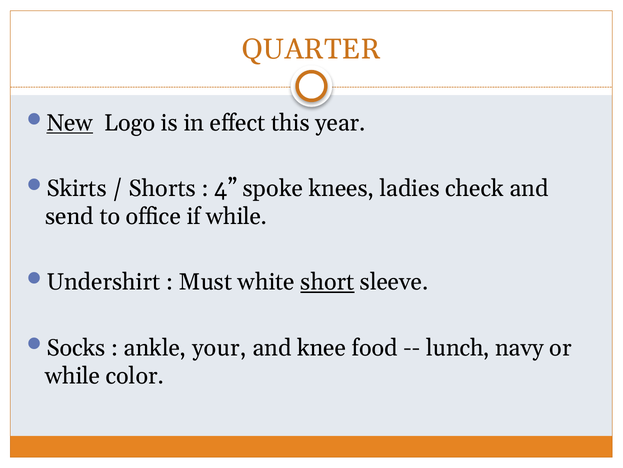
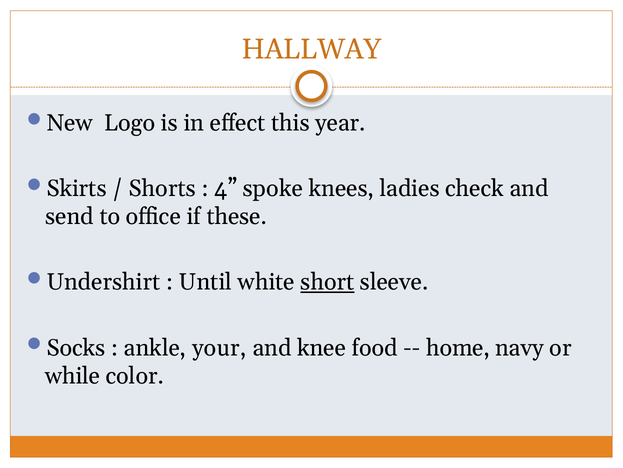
QUARTER: QUARTER -> HALLWAY (311, 49)
New underline: present -> none (70, 123)
if while: while -> these (237, 216)
Must: Must -> Until (206, 282)
lunch: lunch -> home (458, 347)
